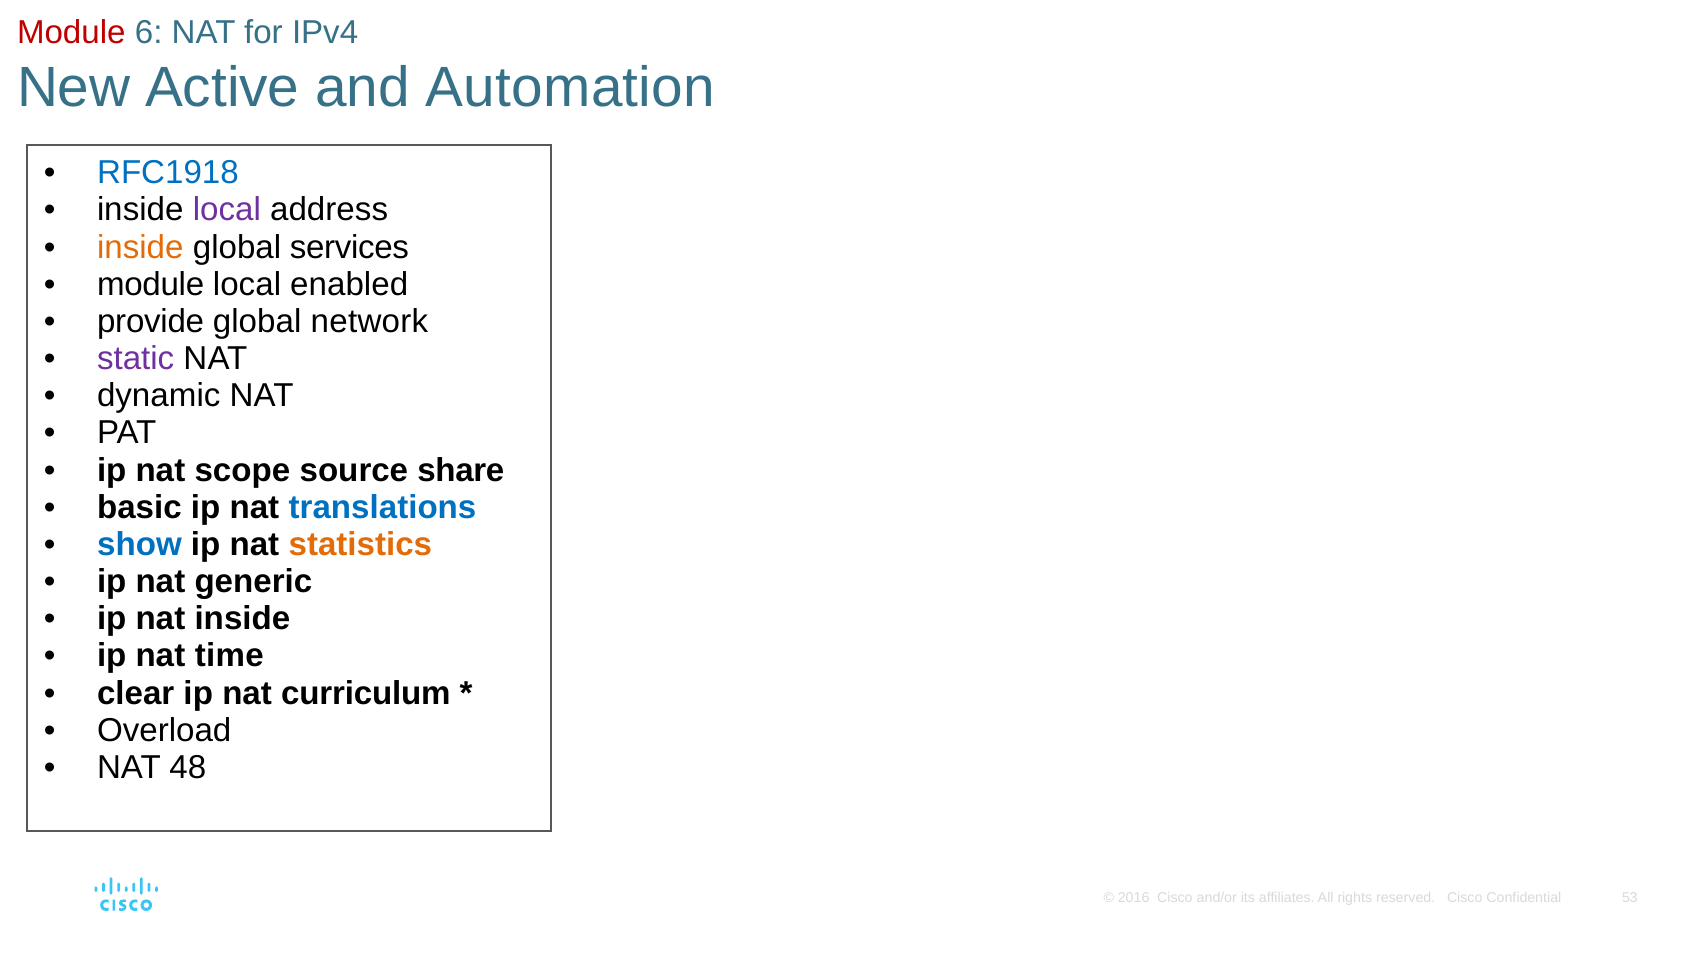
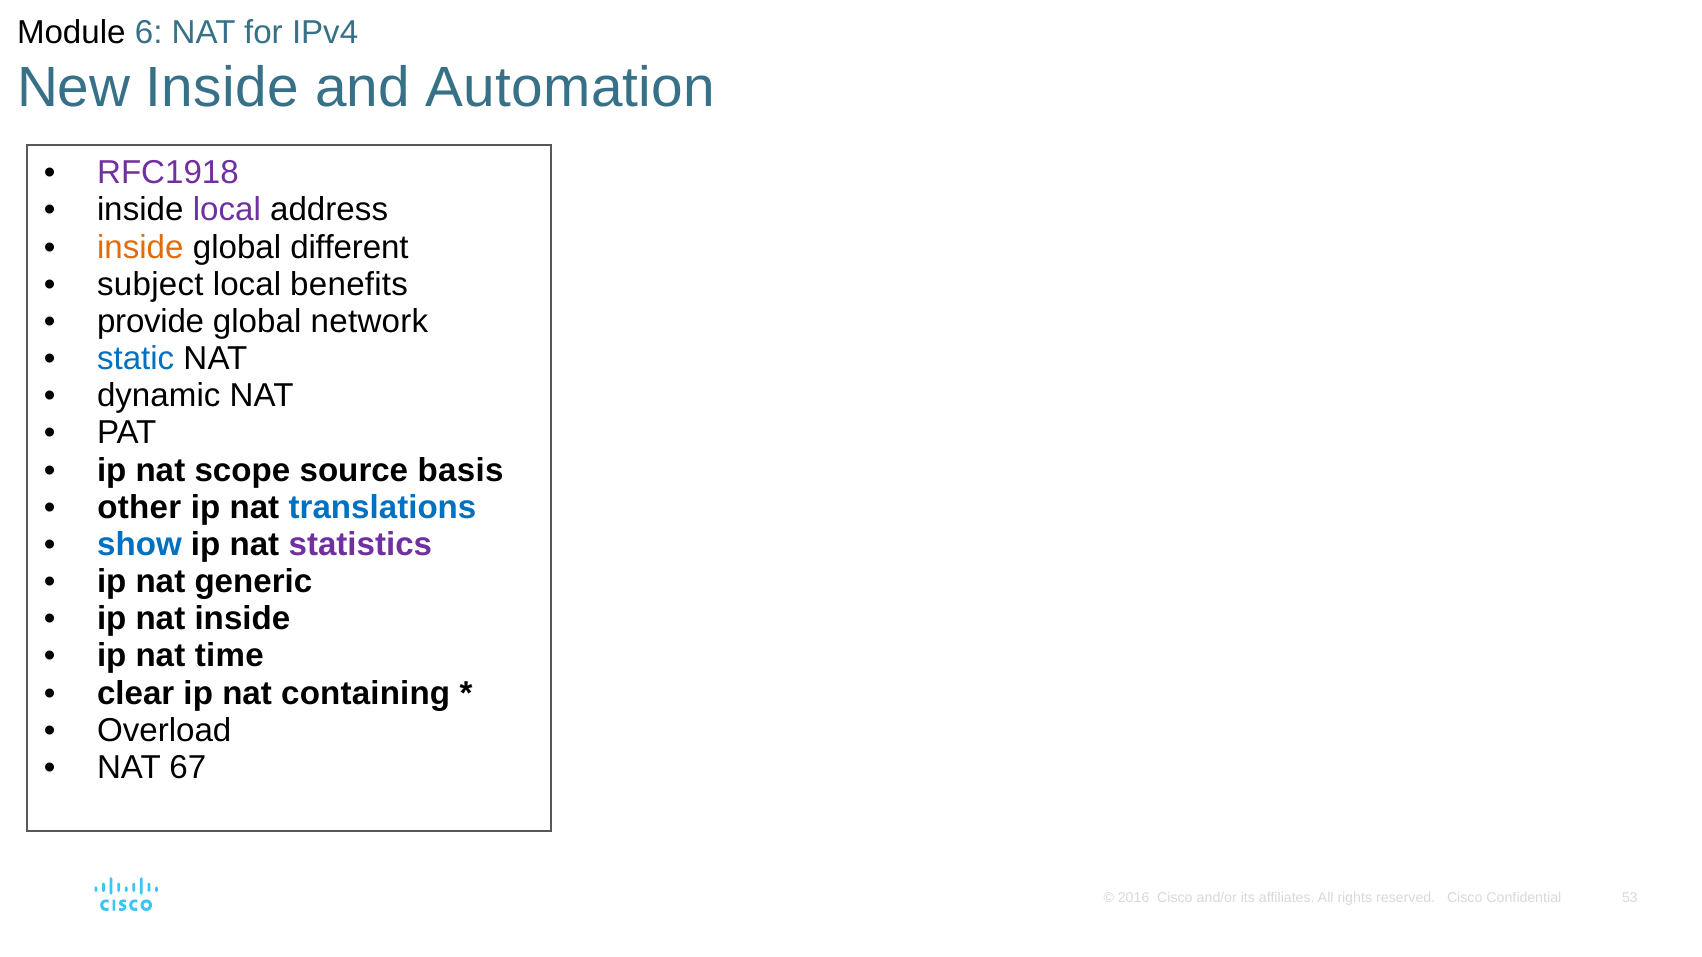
Module colour: red -> black (71, 33)
New Active: Active -> Inside (222, 88)
RFC1918 colour: blue -> purple (168, 173)
services: services -> different (349, 247)
module: module -> subject (150, 284)
enabled: enabled -> benefits (349, 284)
static colour: purple -> blue (136, 359)
share: share -> basis (460, 470)
basic: basic -> other (139, 508)
statistics colour: orange -> purple (360, 545)
curriculum: curriculum -> containing (366, 693)
48: 48 -> 67 (188, 768)
